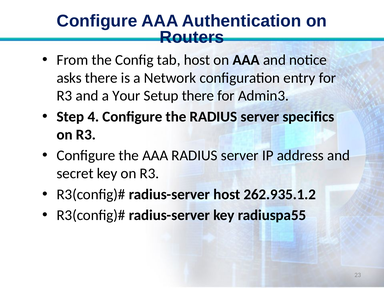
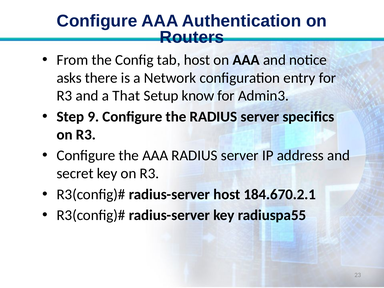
Your: Your -> That (126, 96)
Setup there: there -> know (198, 96)
4: 4 -> 9 (93, 117)
262.935.1.2: 262.935.1.2 -> 184.670.2.1 (280, 194)
